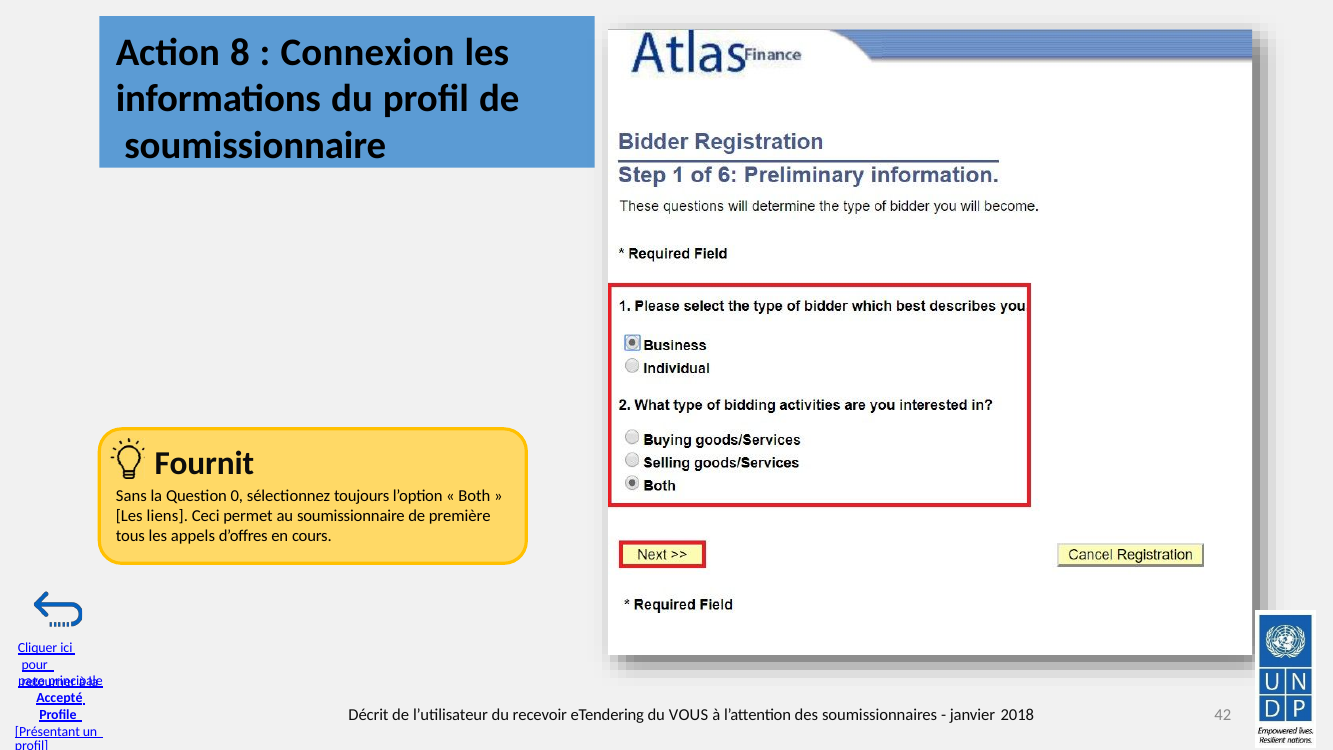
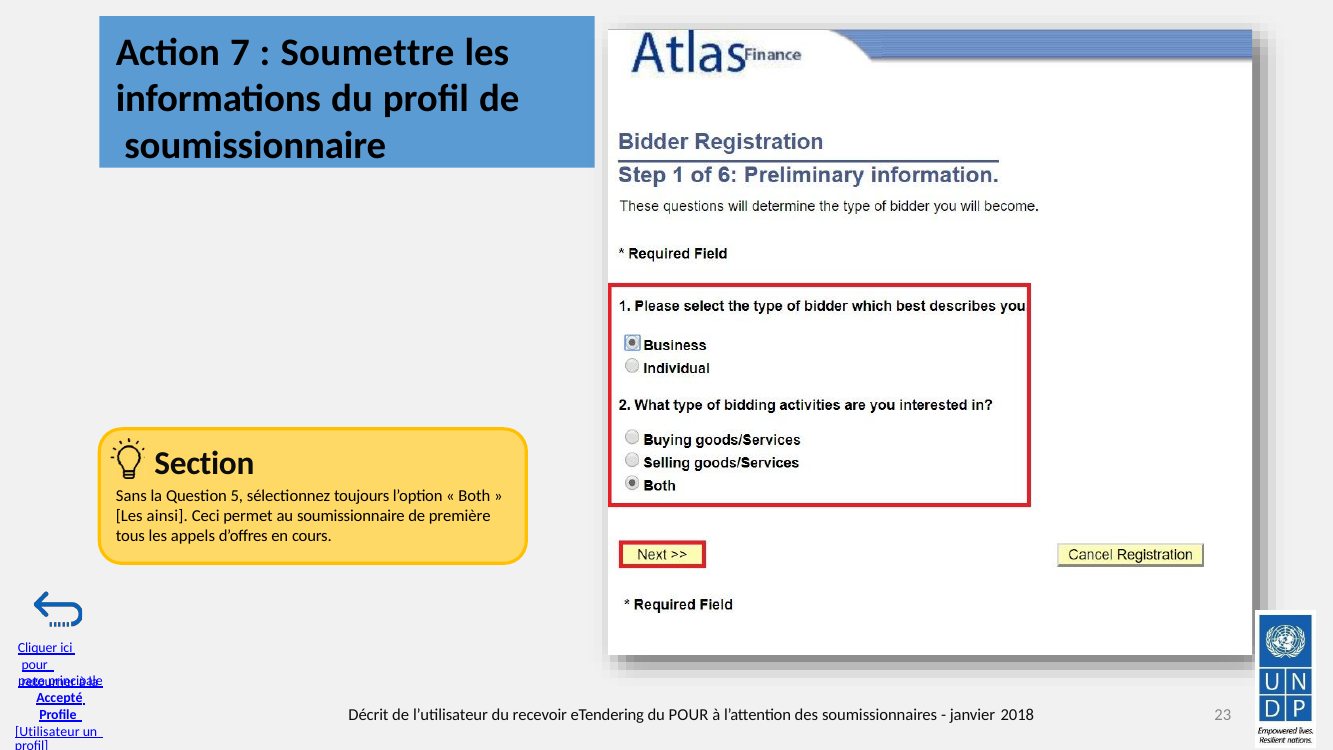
8: 8 -> 7 (240, 52)
Connexion: Connexion -> Soumettre (367, 52)
Fournit: Fournit -> Section (204, 464)
0: 0 -> 5 (237, 496)
liens: liens -> ainsi (167, 516)
du VOUS: VOUS -> POUR (689, 715)
42: 42 -> 23 (1223, 715)
Présentant: Présentant -> Utilisateur (47, 731)
